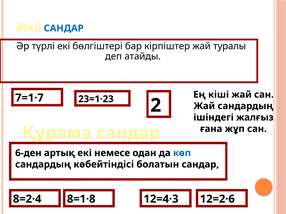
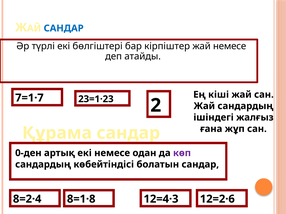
жай туралы: туралы -> немесе (230, 46)
6-ден: 6-ден -> 0-ден (28, 153)
көп colour: blue -> purple (182, 153)
